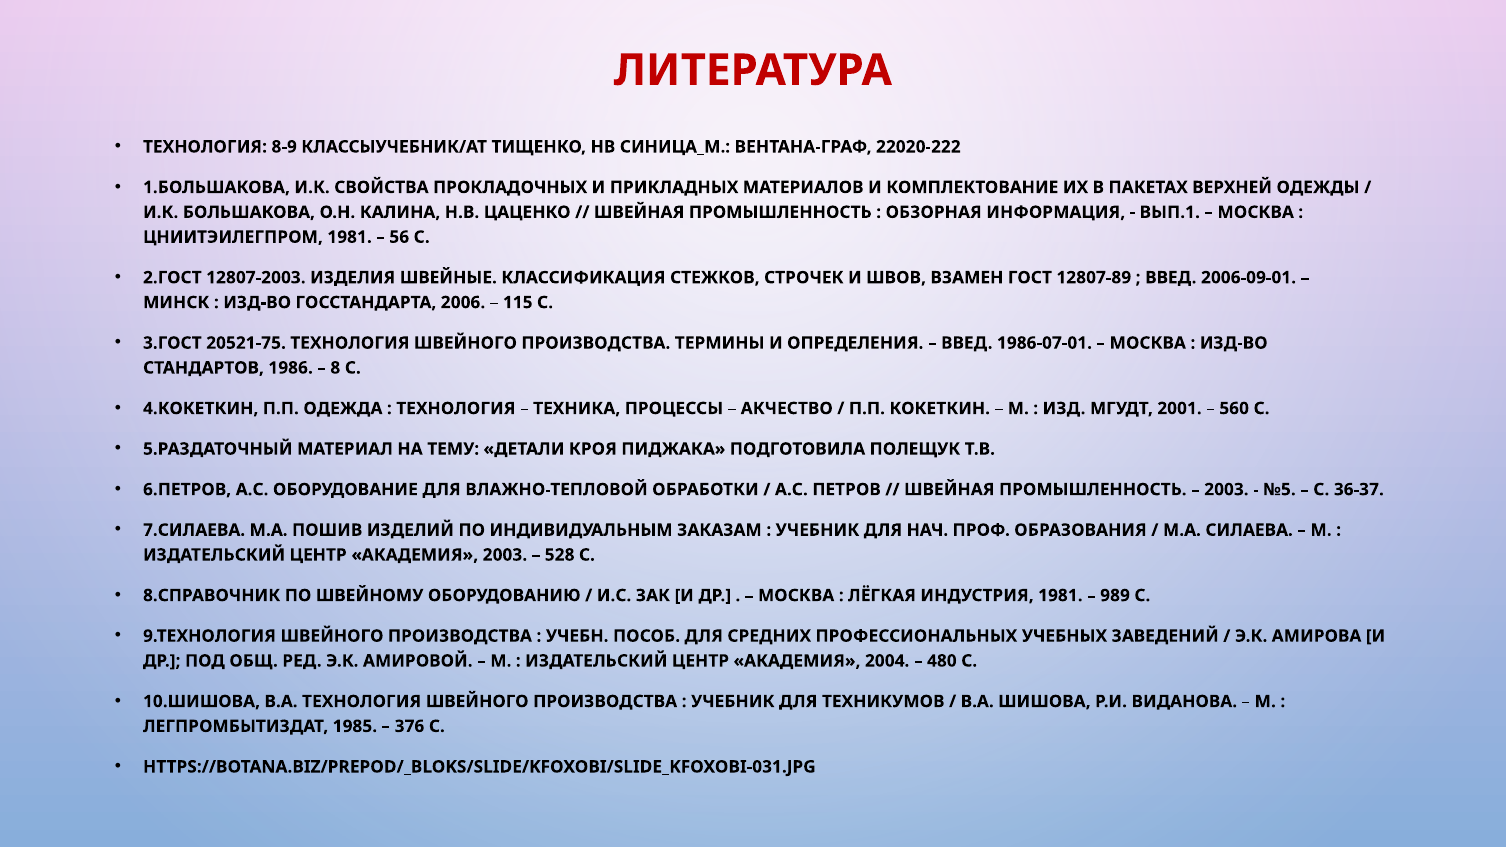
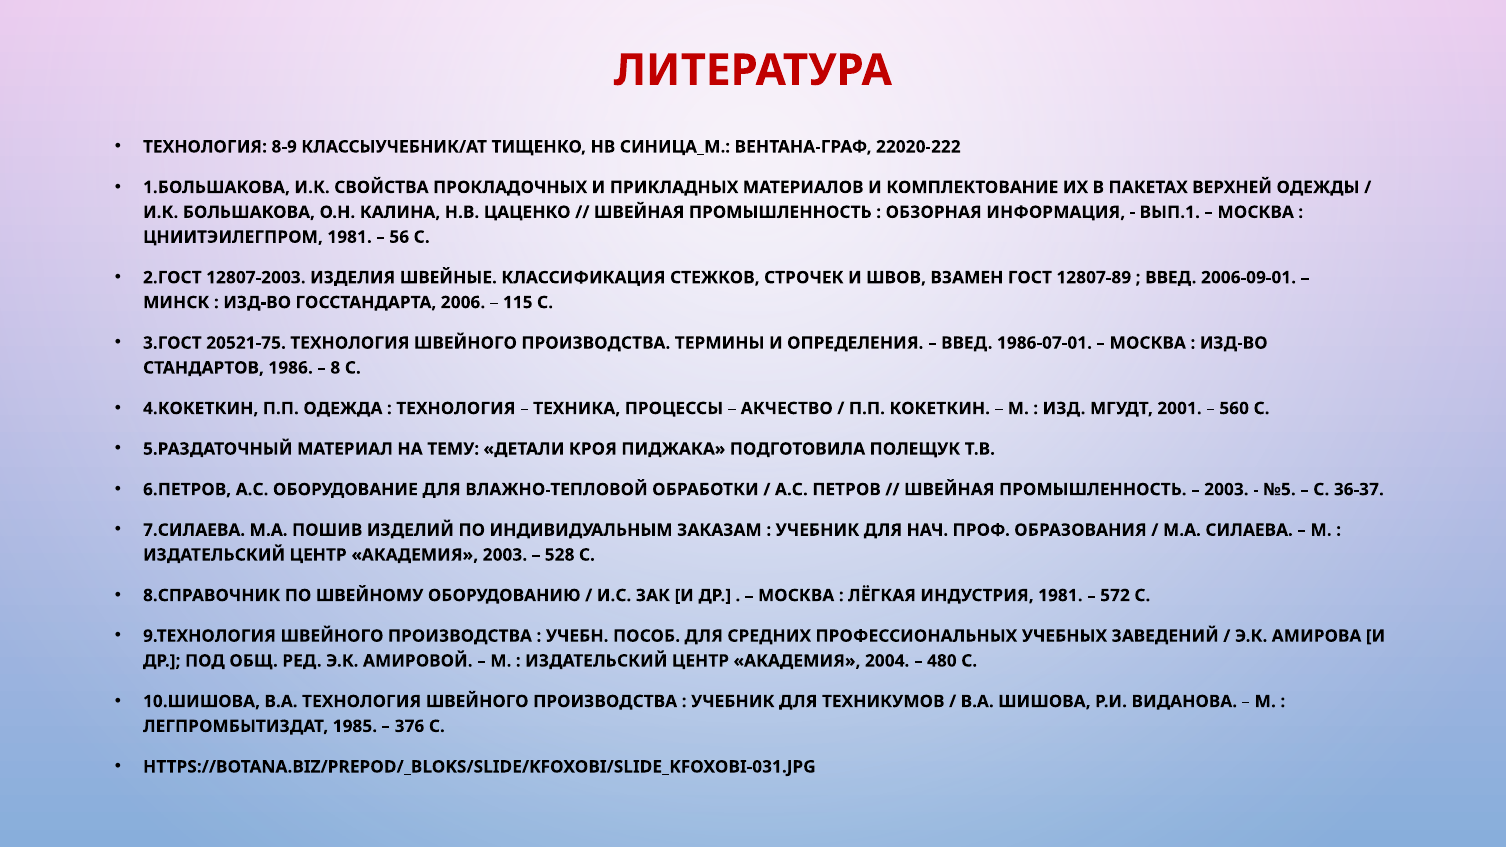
989: 989 -> 572 (1115, 596)
